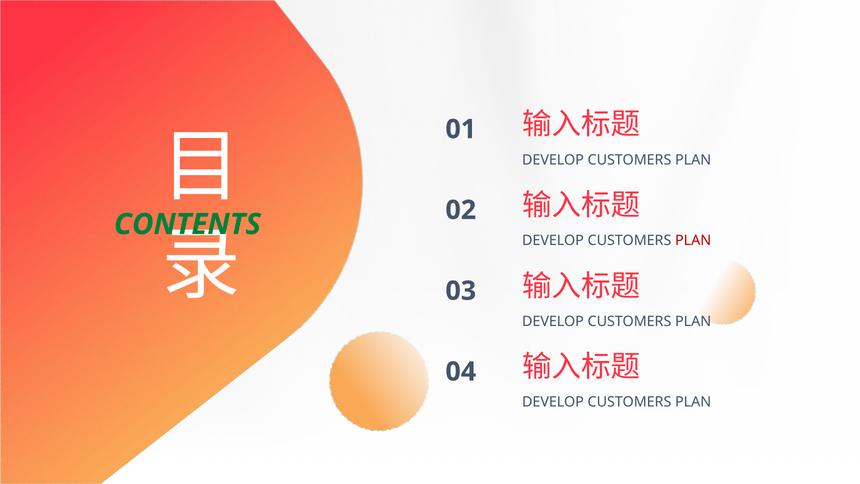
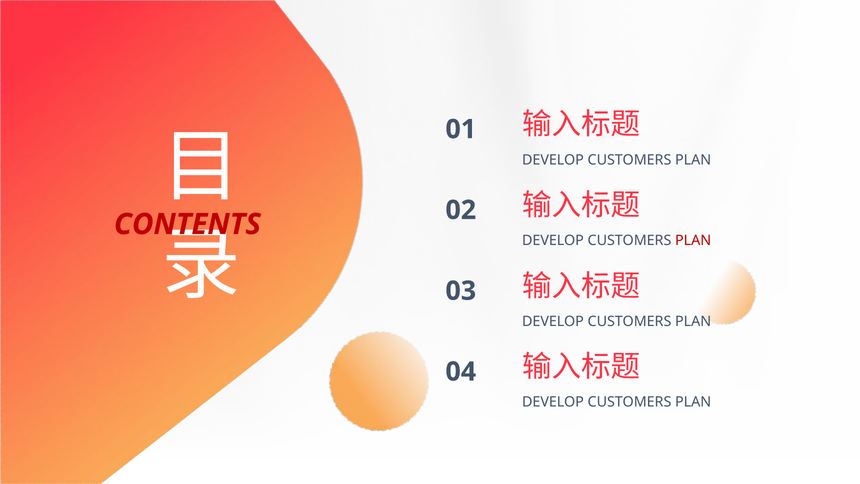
CONTENTS colour: green -> red (187, 224)
